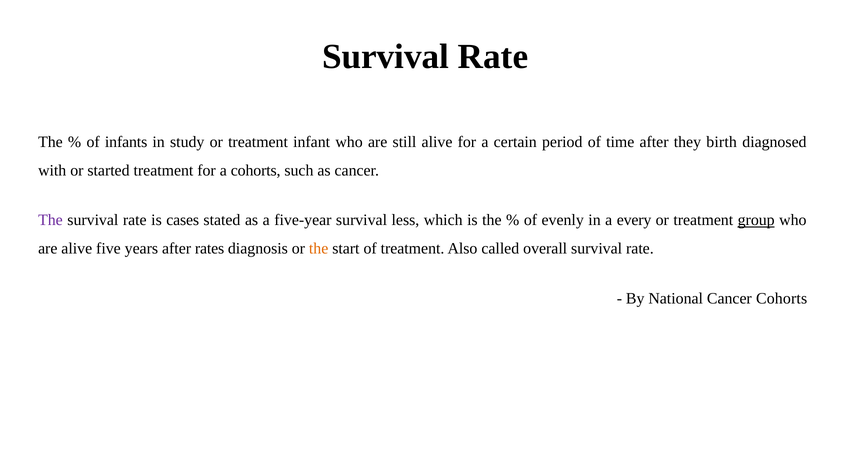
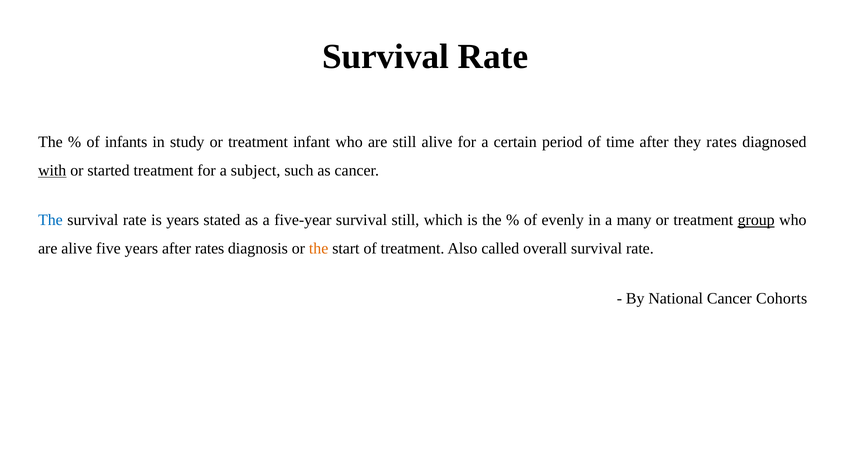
they birth: birth -> rates (722, 142)
with underline: none -> present (52, 170)
a cohorts: cohorts -> subject (256, 170)
The colour: purple -> blue (50, 220)
is cases: cases -> years (183, 220)
survival less: less -> still (405, 220)
every: every -> many (634, 220)
